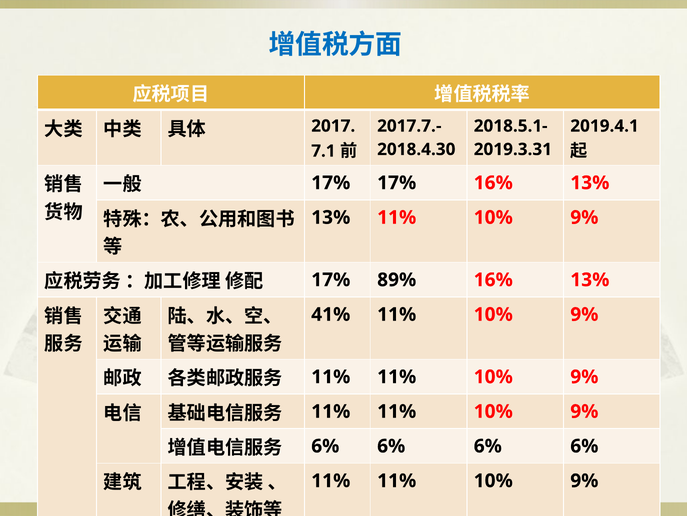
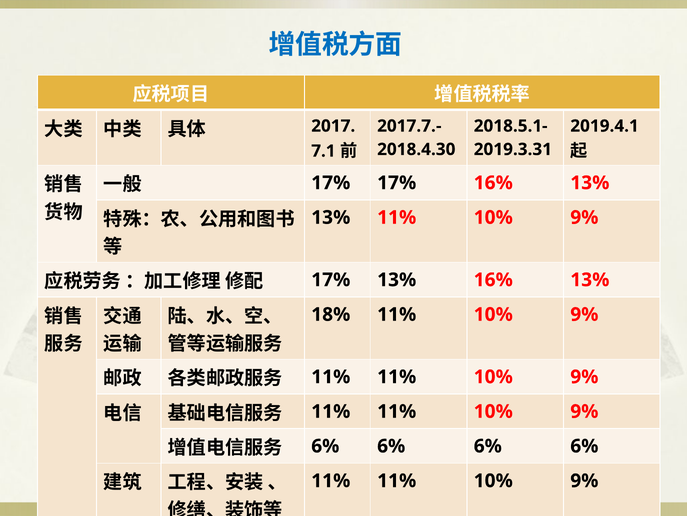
17% 89%: 89% -> 13% (397, 279)
41%: 41% -> 18% (331, 314)
